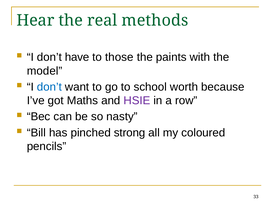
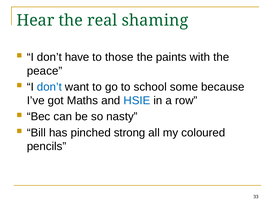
methods: methods -> shaming (155, 20)
model: model -> peace (45, 71)
worth: worth -> some (184, 87)
HSIE colour: purple -> blue (137, 101)
